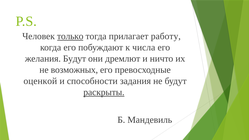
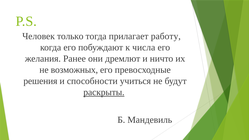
только underline: present -> none (70, 36)
желания Будут: Будут -> Ранее (74, 59)
оценкой: оценкой -> решения (40, 81)
задания: задания -> учиться (135, 81)
